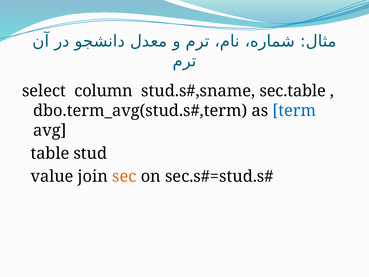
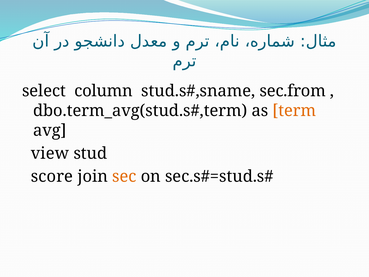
sec.table: sec.table -> sec.from (293, 91)
term colour: blue -> orange (294, 111)
table: table -> view (50, 153)
value: value -> score (52, 176)
